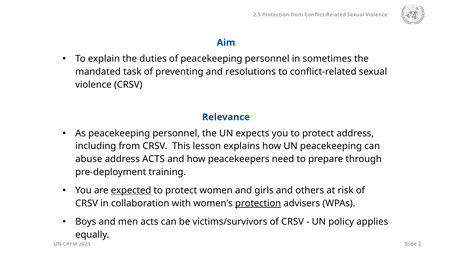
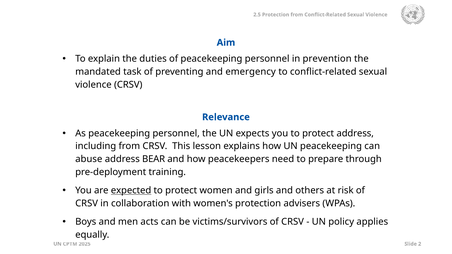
sometimes: sometimes -> prevention (327, 59)
resolutions: resolutions -> emergency (251, 72)
address ACTS: ACTS -> BEAR (154, 159)
protection underline: present -> none (258, 204)
